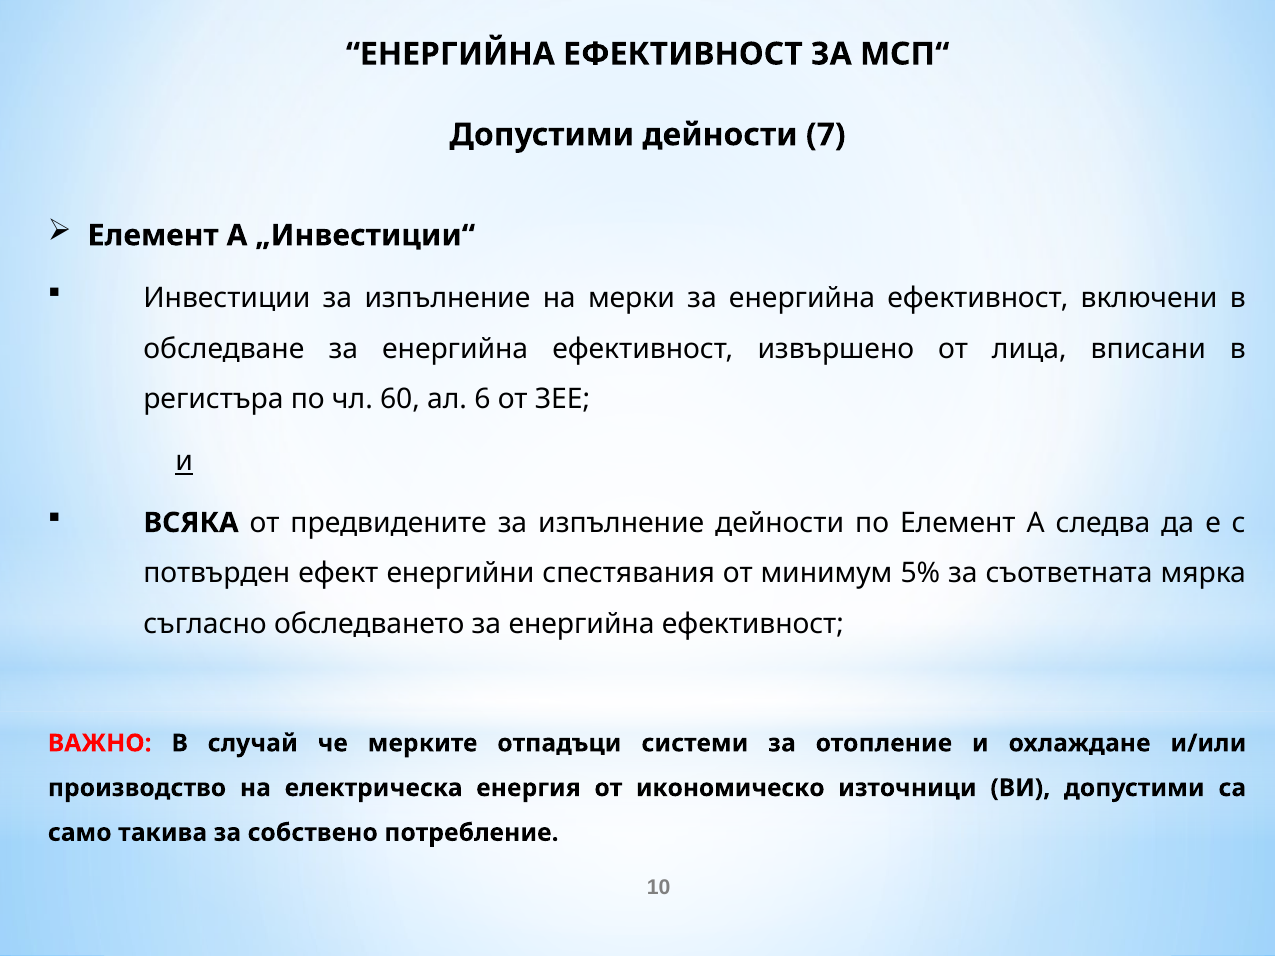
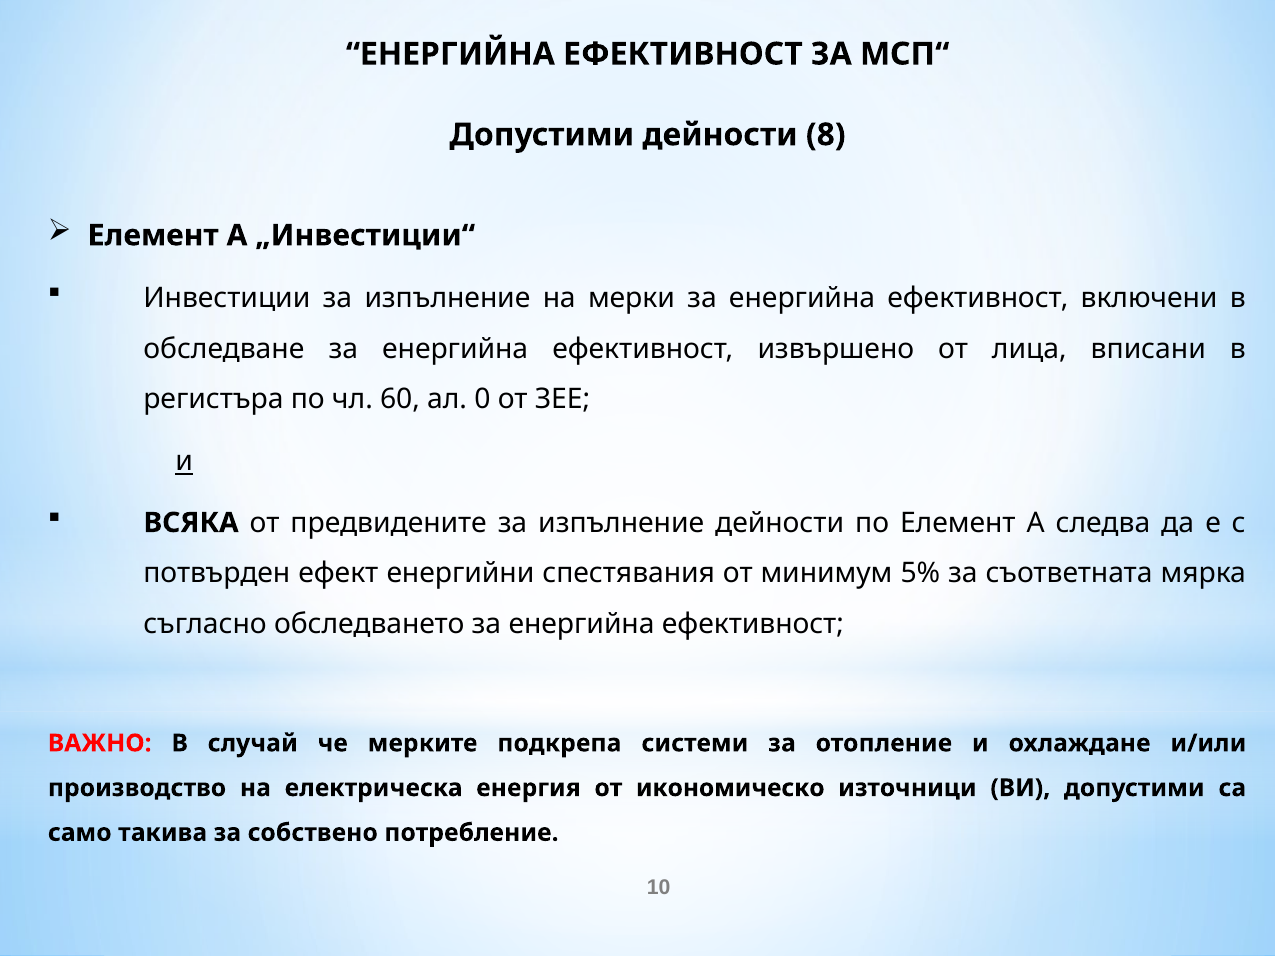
7: 7 -> 8 (826, 135)
6: 6 -> 0 (483, 400)
отпадъци: отпадъци -> подкрепа (559, 743)
